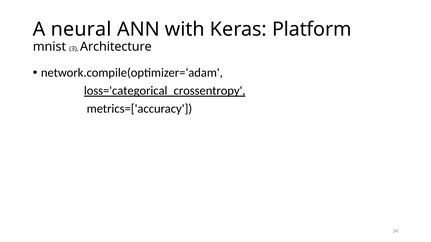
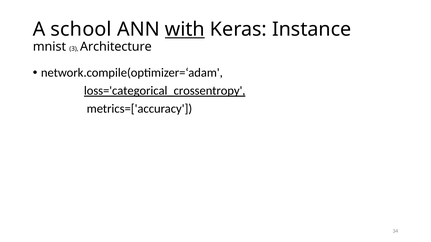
neural: neural -> school (81, 29)
with underline: none -> present (185, 29)
Platform: Platform -> Instance (312, 29)
